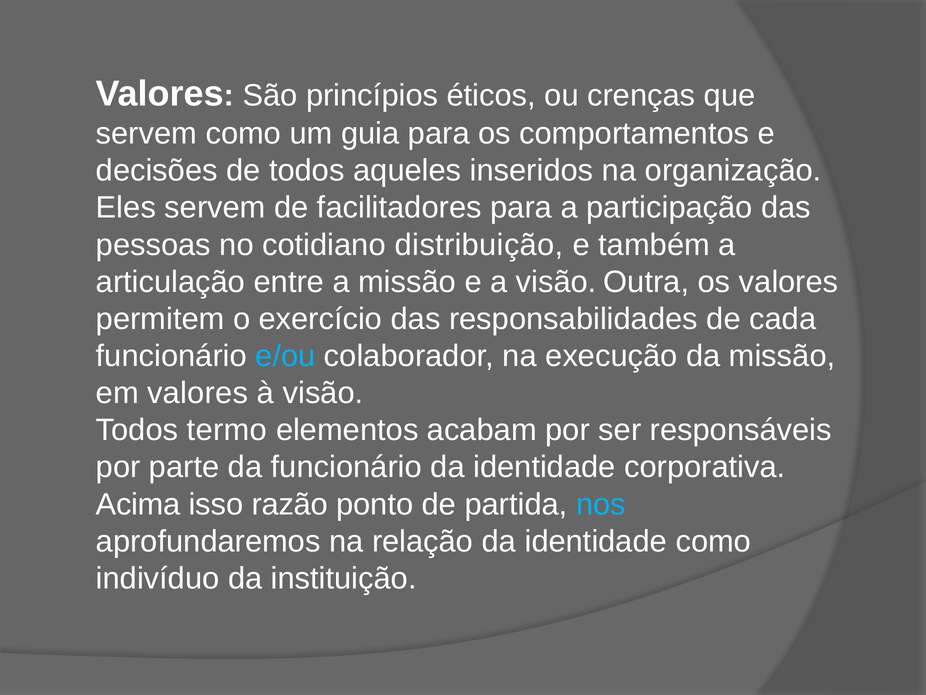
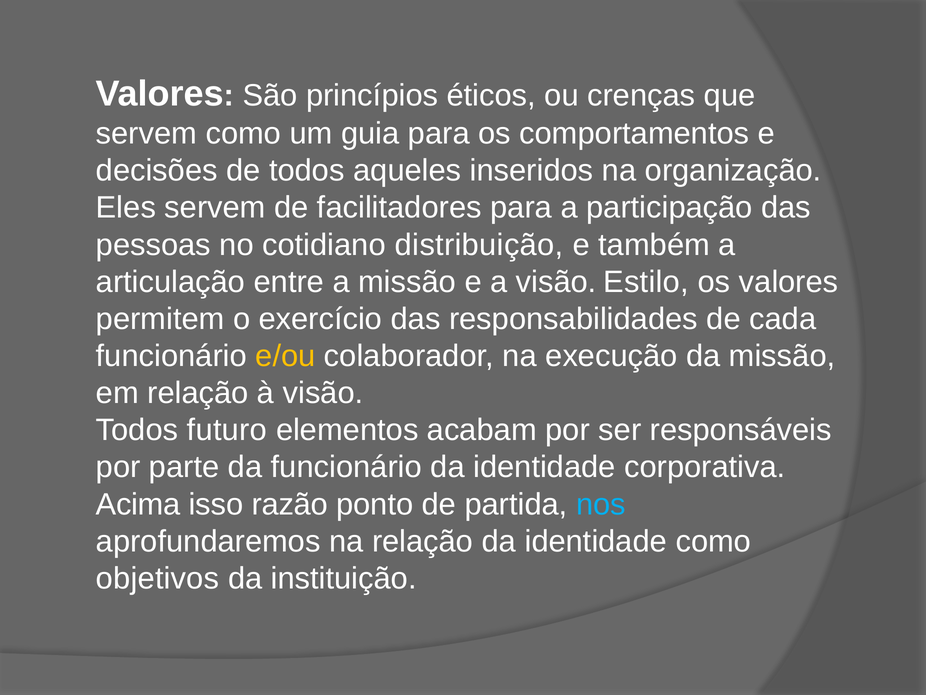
Outra: Outra -> Estilo (646, 282)
e/ou colour: light blue -> yellow (285, 356)
em valores: valores -> relação (198, 393)
termo: termo -> futuro (227, 430)
indivíduo: indivíduo -> objetivos (158, 578)
